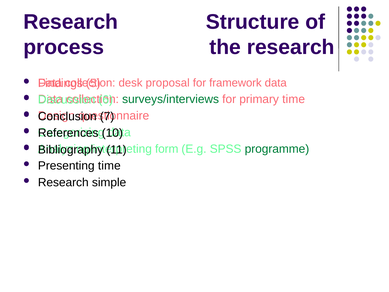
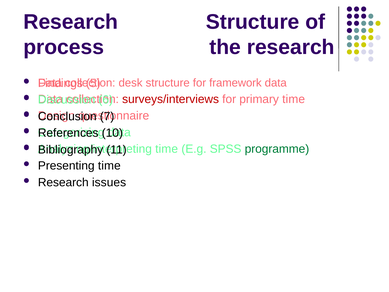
desk proposal: proposal -> structure (168, 83)
surveys/interviews colour: green -> red (171, 99)
form: form -> time (167, 149)
simple: simple -> issues (109, 182)
